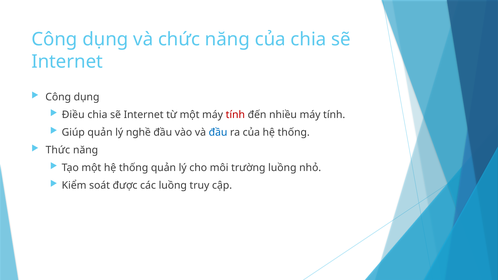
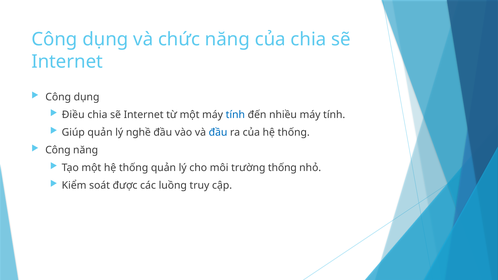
tính colour: red -> blue (235, 115)
Thức: Thức -> Công (58, 150)
trường luồng: luồng -> thống (282, 168)
